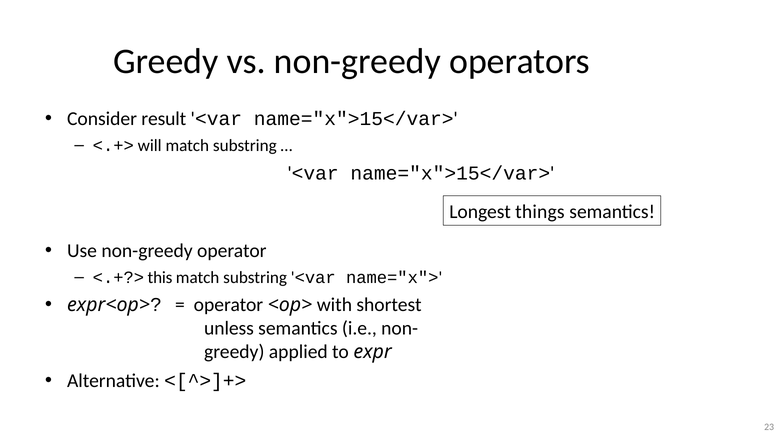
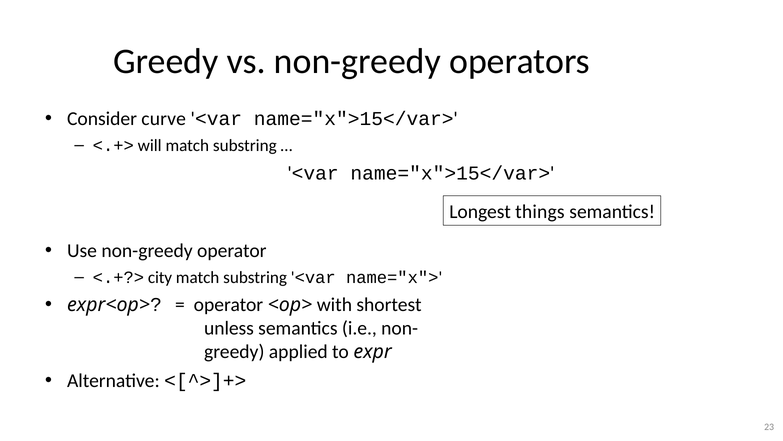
result: result -> curve (164, 119)
this: this -> city (160, 277)
